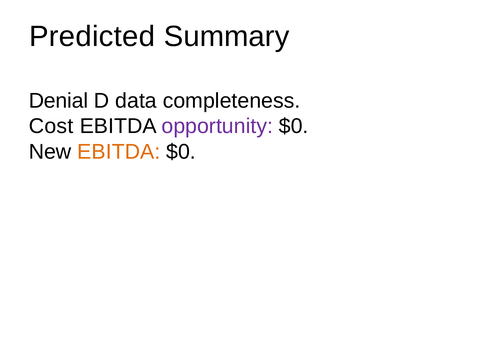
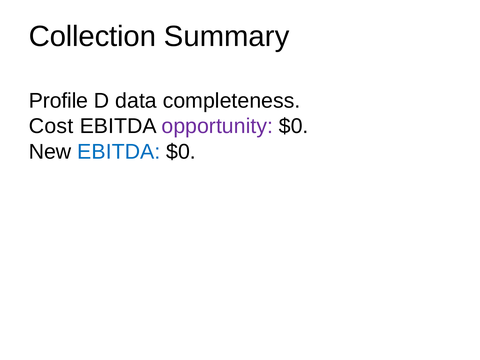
Predicted: Predicted -> Collection (92, 36)
Denial: Denial -> Profile (58, 101)
EBITDA colour: orange -> blue (119, 152)
